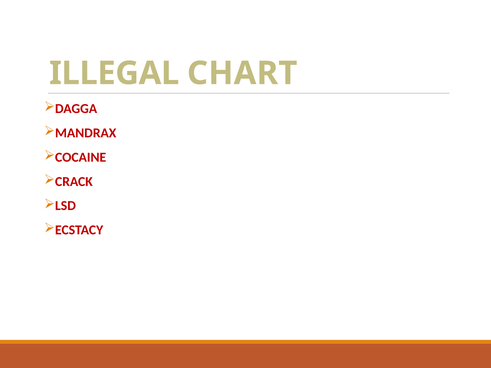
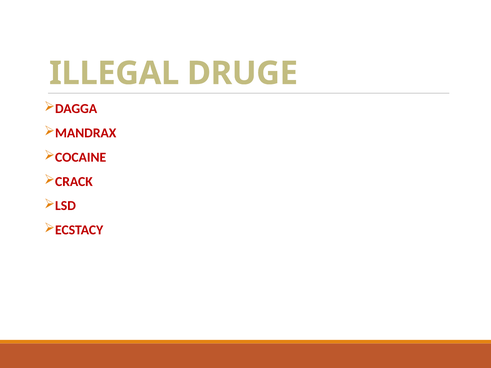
CHART: CHART -> DRUGE (242, 73)
